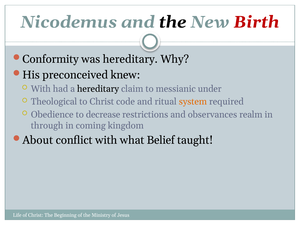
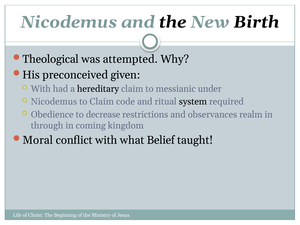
Birth colour: red -> black (256, 22)
Conformity: Conformity -> Theological (51, 59)
was hereditary: hereditary -> attempted (130, 59)
knew: knew -> given (125, 75)
Theological: Theological -> Nicodemus (54, 102)
to Christ: Christ -> Claim (102, 102)
system colour: orange -> black (193, 102)
About: About -> Moral (38, 140)
